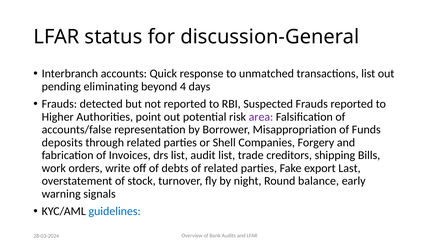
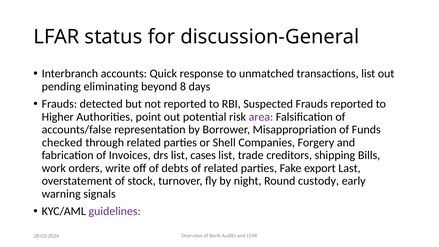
4: 4 -> 8 (183, 87)
deposits: deposits -> checked (62, 142)
audit: audit -> cases (203, 155)
balance: balance -> custody (319, 181)
guidelines colour: blue -> purple (115, 211)
